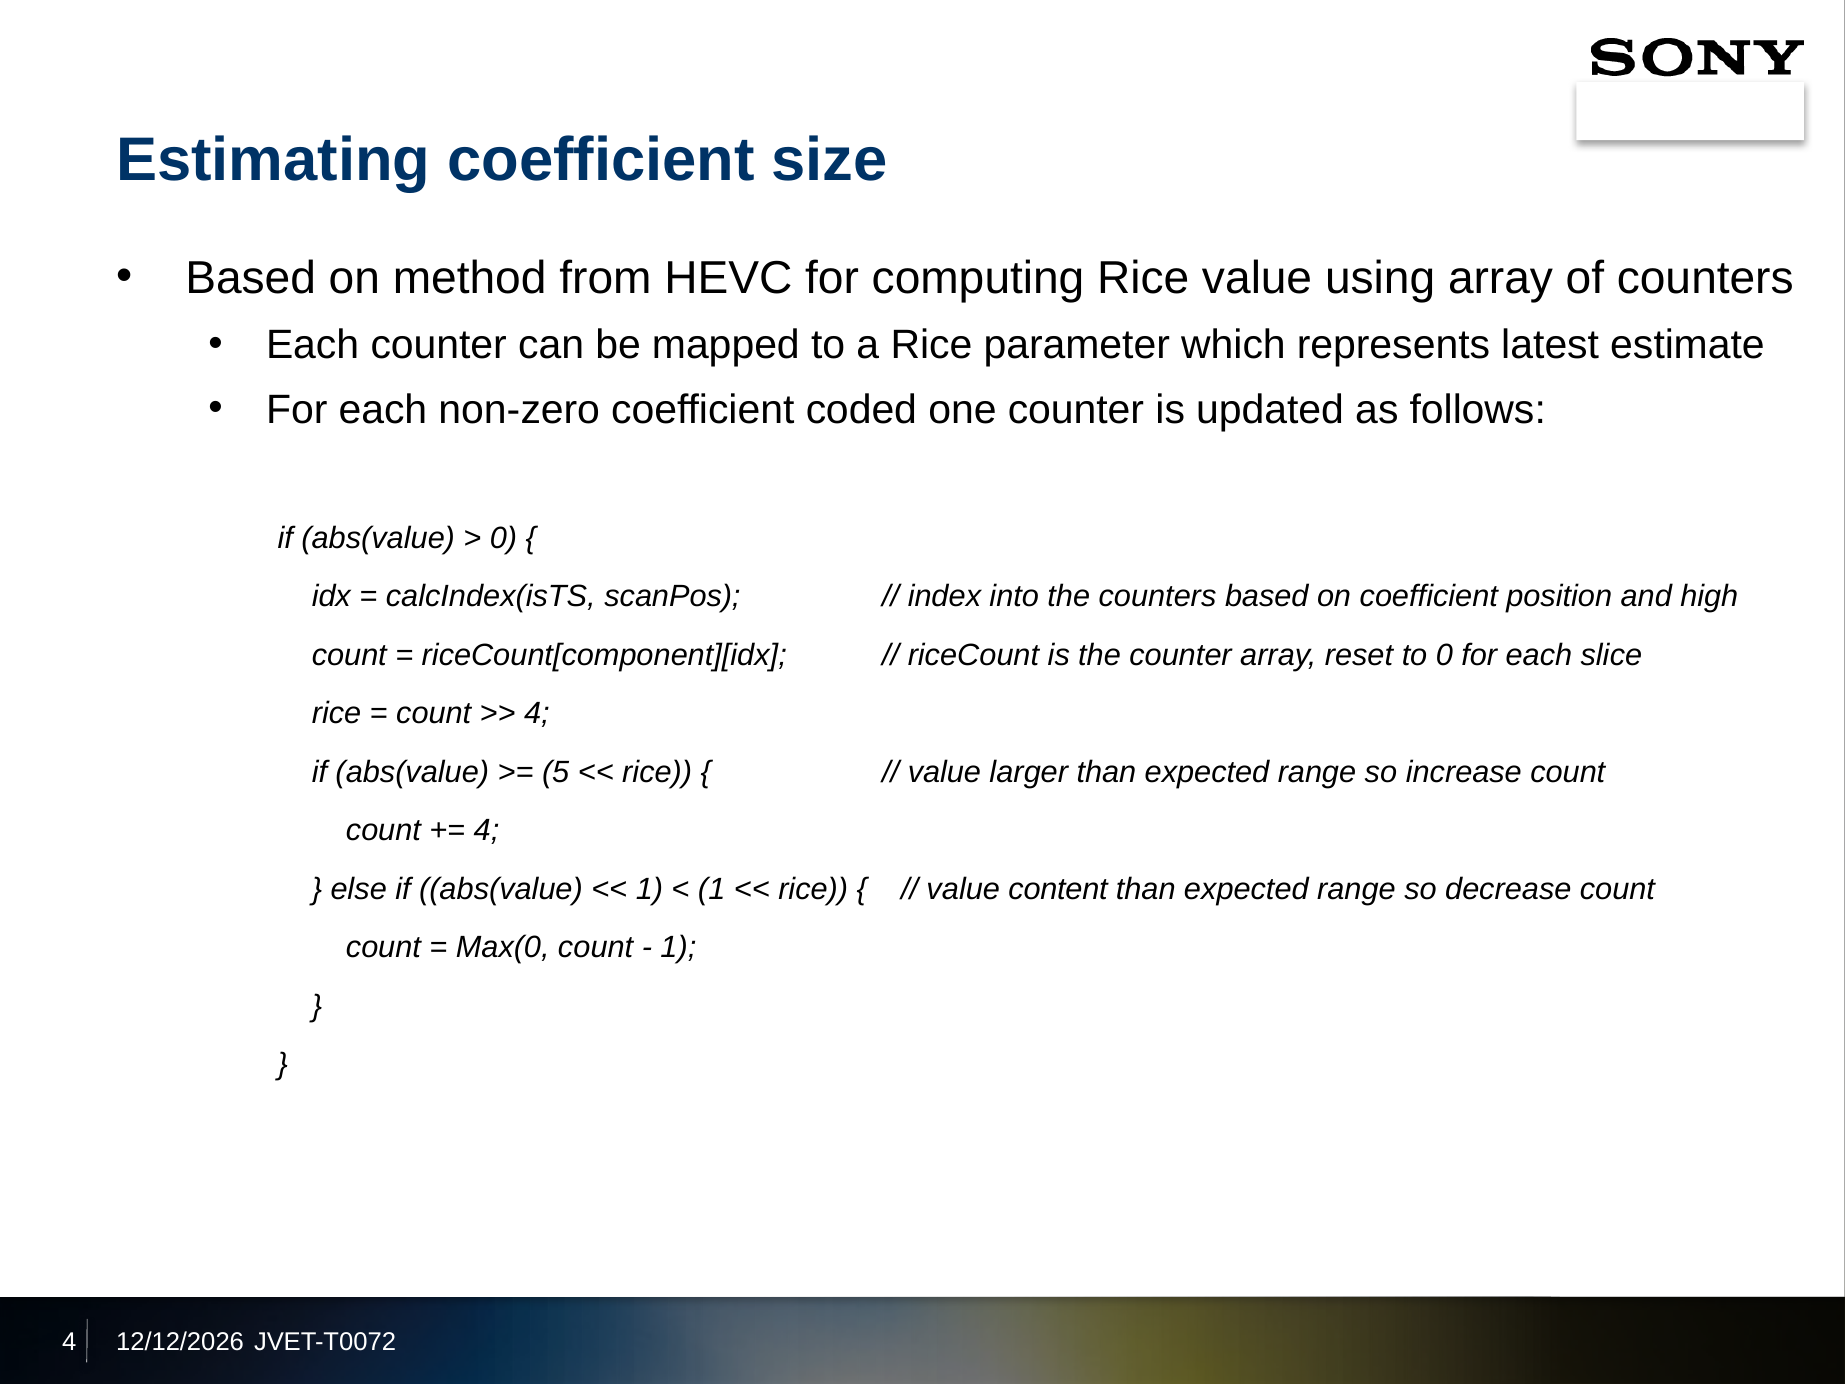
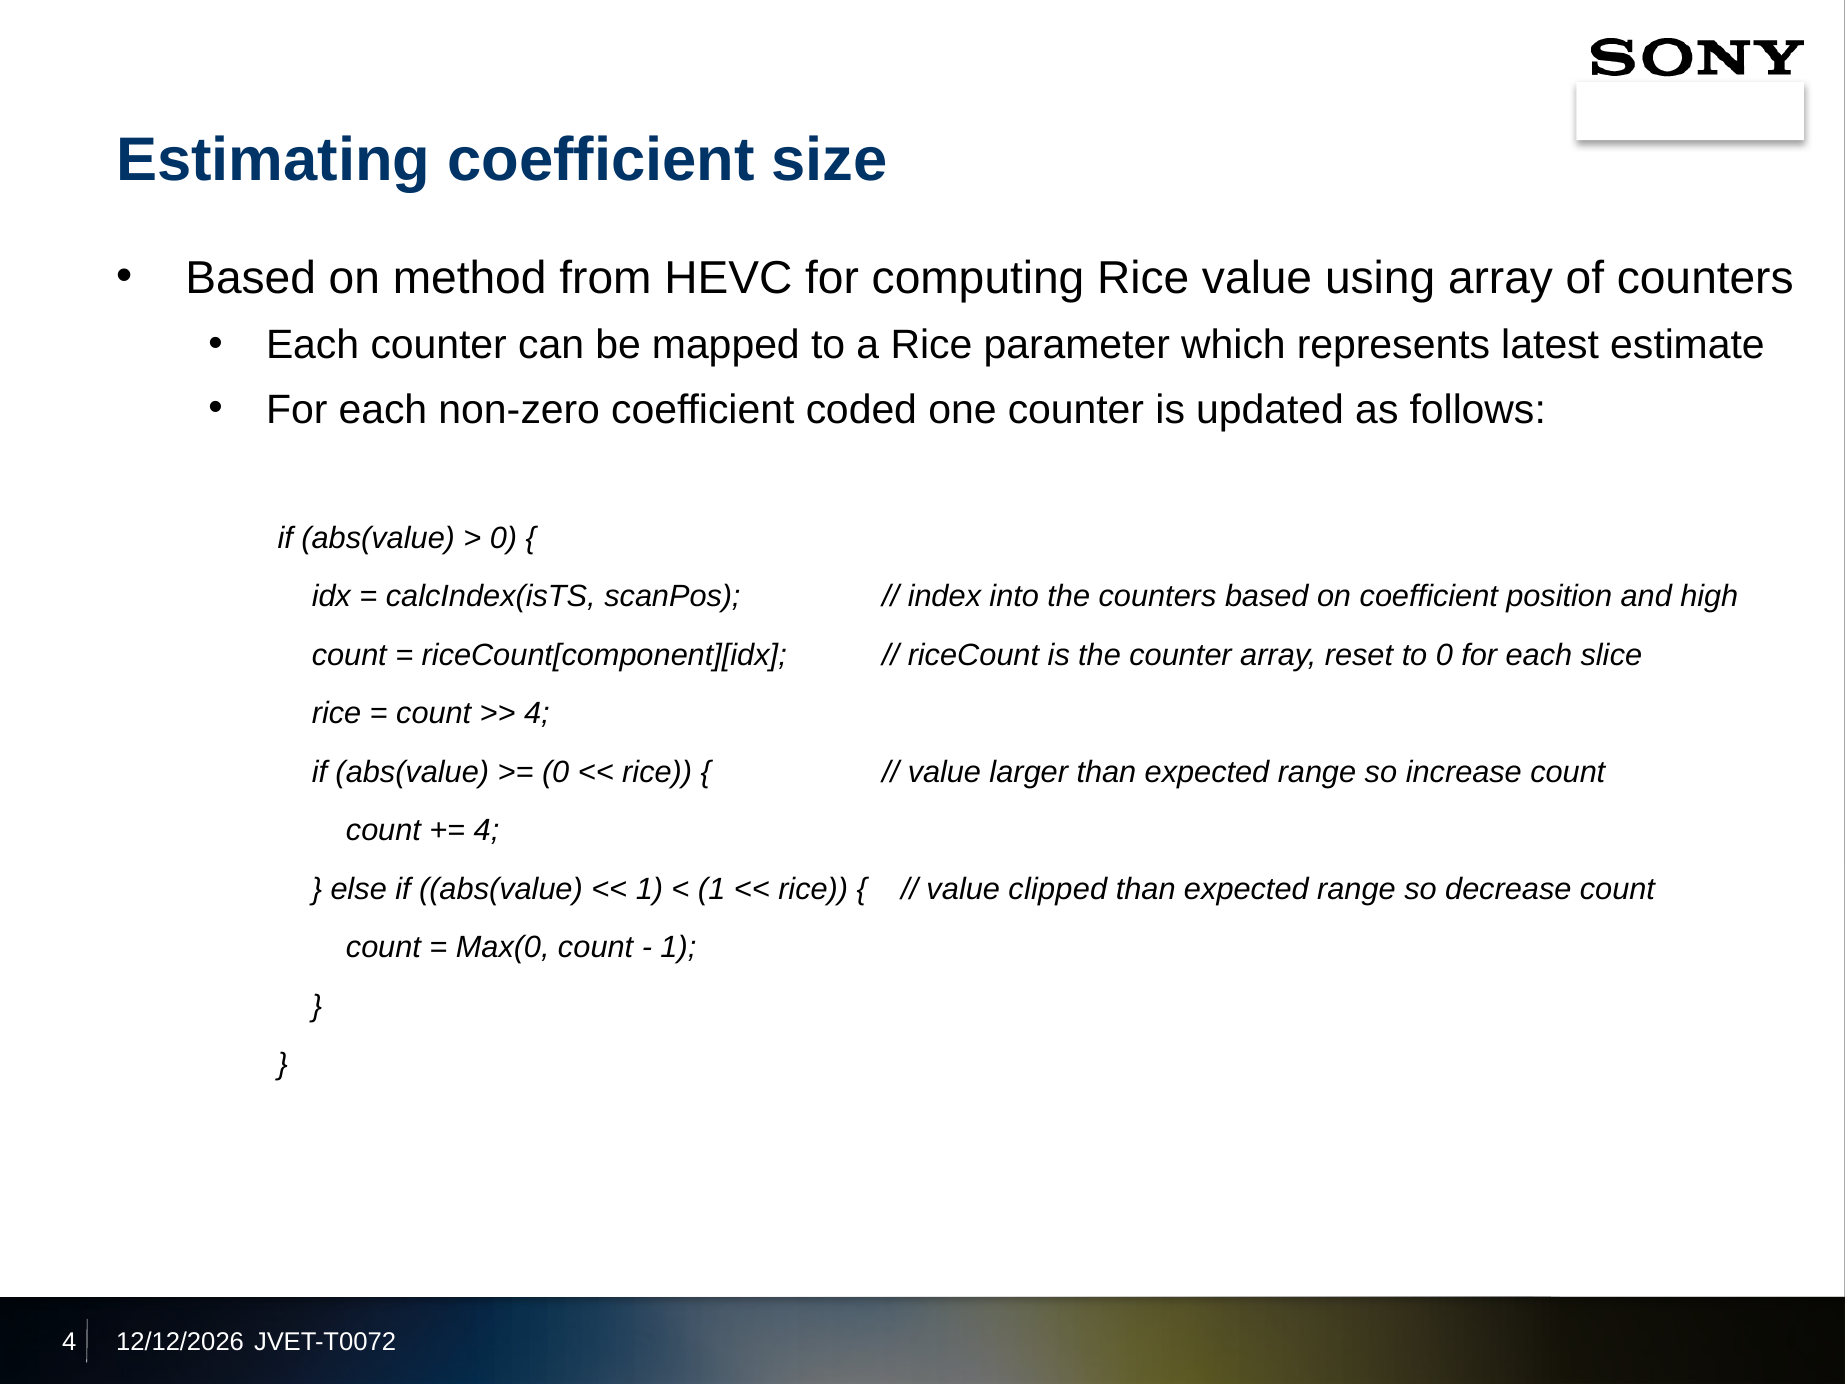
5: 5 -> 0 (556, 772)
content: content -> clipped (1058, 889)
